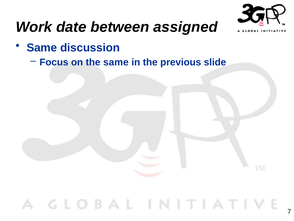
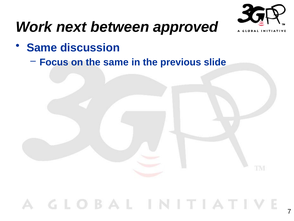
date: date -> next (71, 27)
assigned: assigned -> approved (186, 27)
